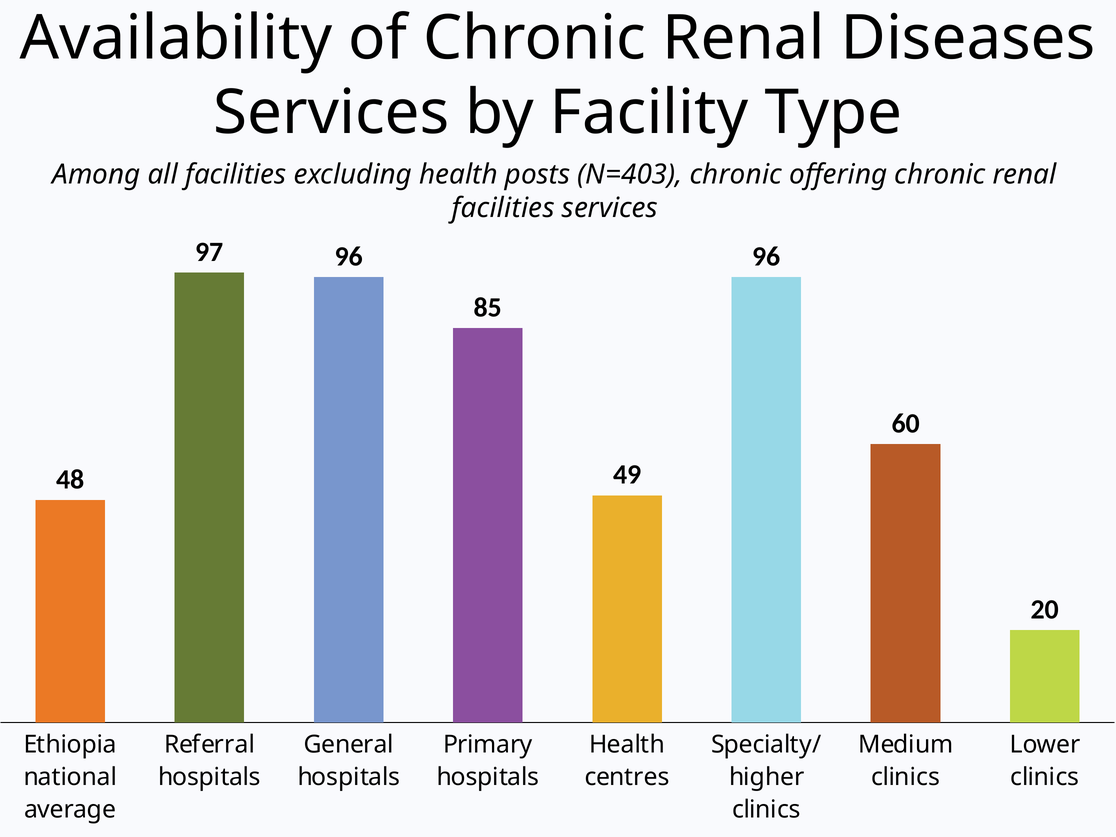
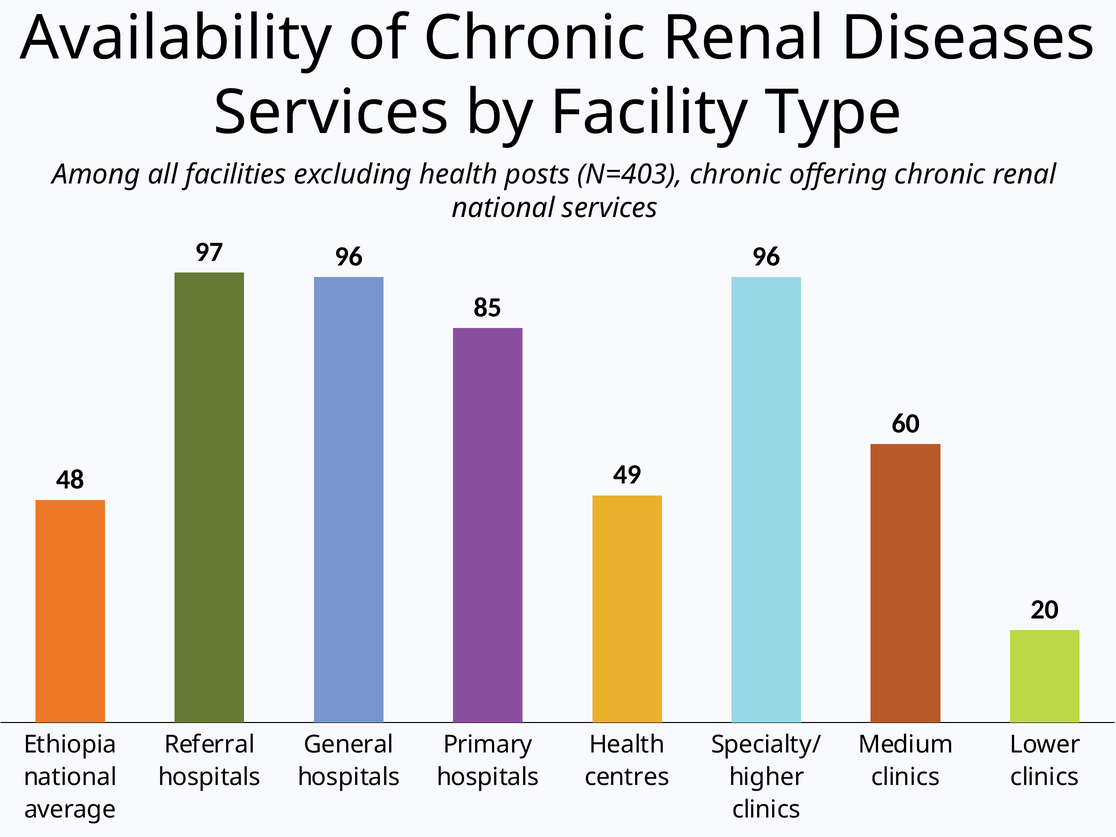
facilities: facilities -> national (503, 208)
